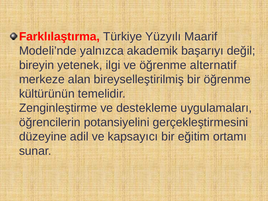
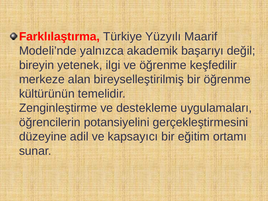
alternatif: alternatif -> keşfedilir (213, 65)
